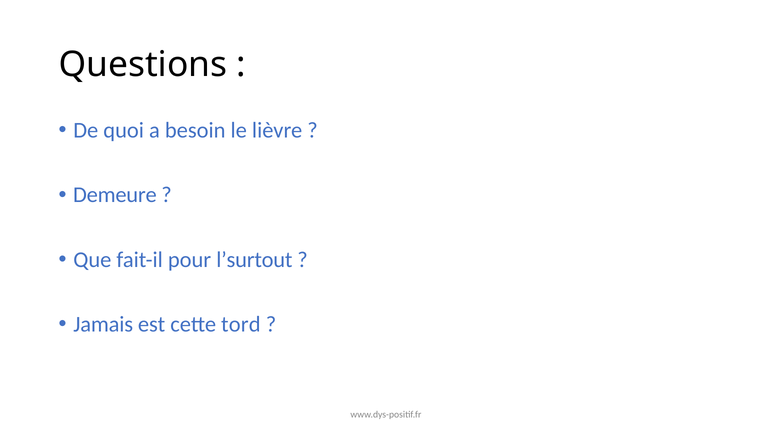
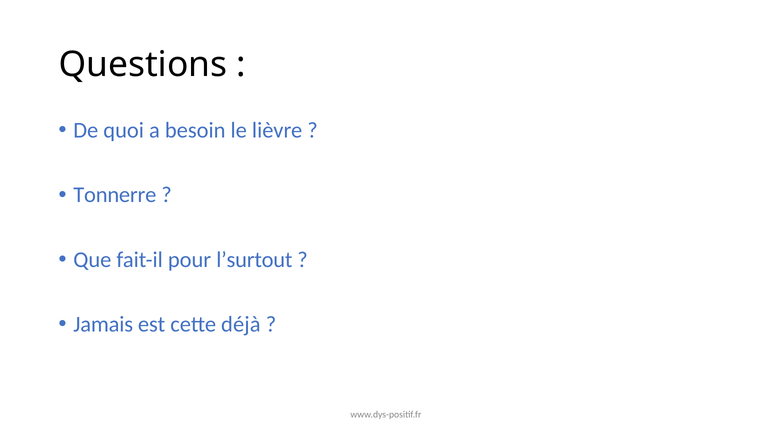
Demeure: Demeure -> Tonnerre (115, 195)
tord: tord -> déjà (241, 324)
